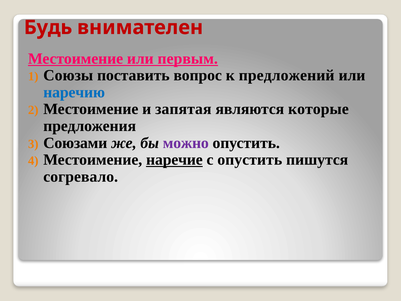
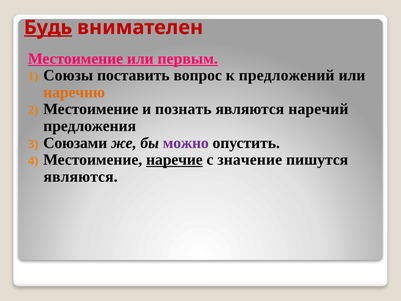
Будь underline: none -> present (48, 27)
наречию colour: blue -> orange (74, 92)
запятая: запятая -> познать (183, 109)
которые: которые -> наречий (318, 109)
с опустить: опустить -> значение (250, 160)
согревало: согревало -> являются (81, 176)
